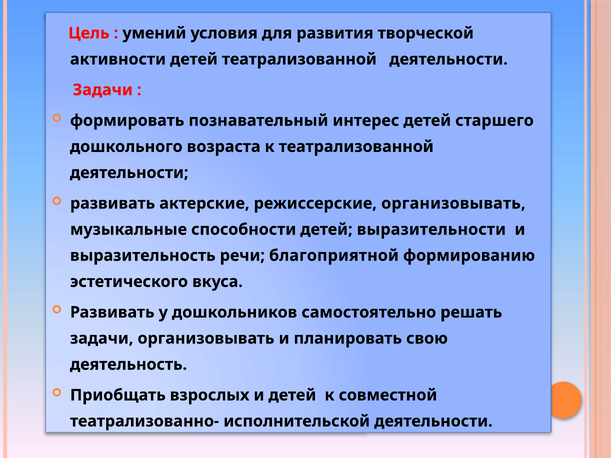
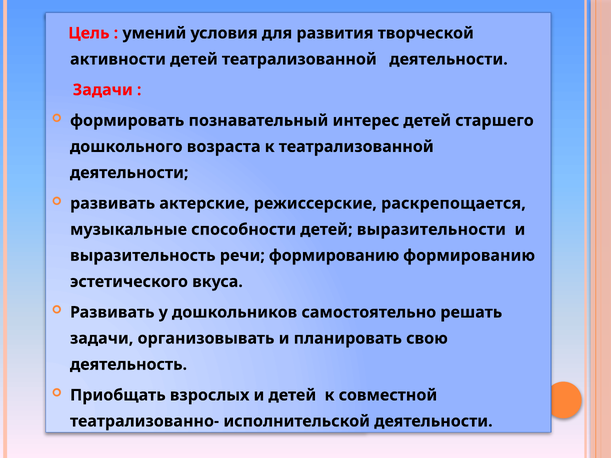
режиссерские организовывать: организовывать -> раскрепощается (453, 203)
речи благоприятной: благоприятной -> формированию (334, 256)
